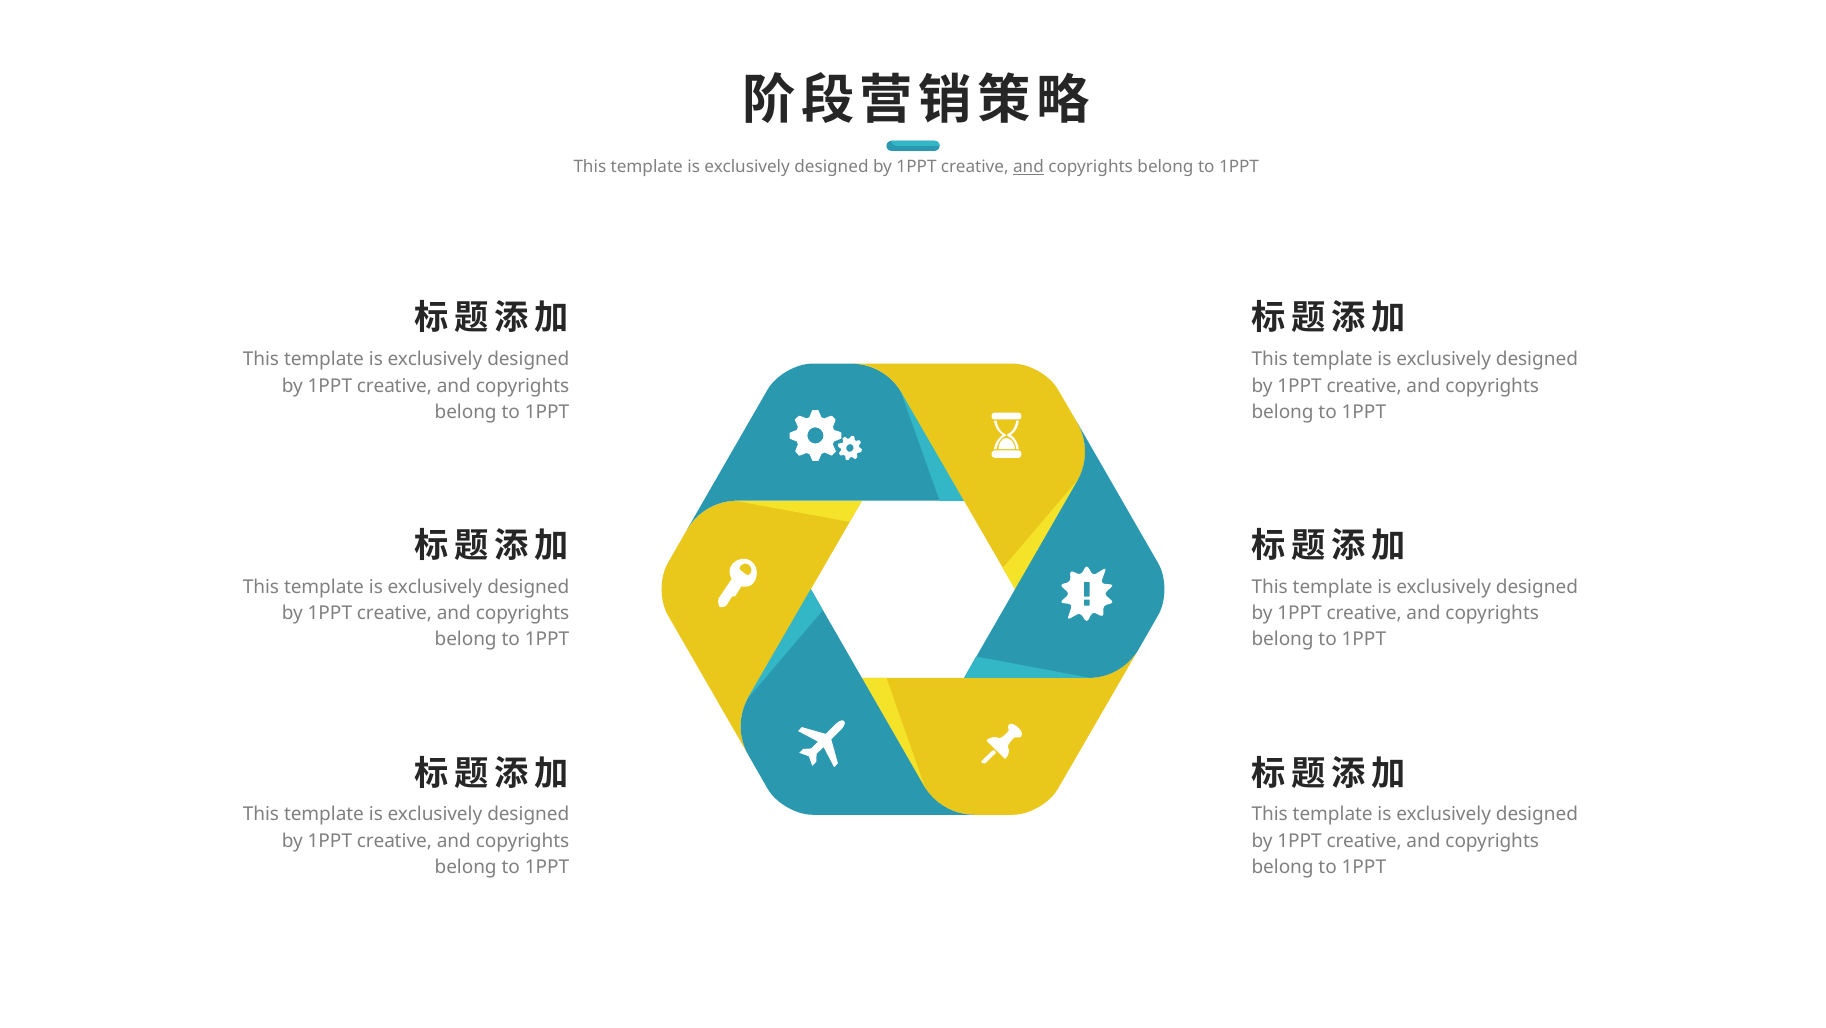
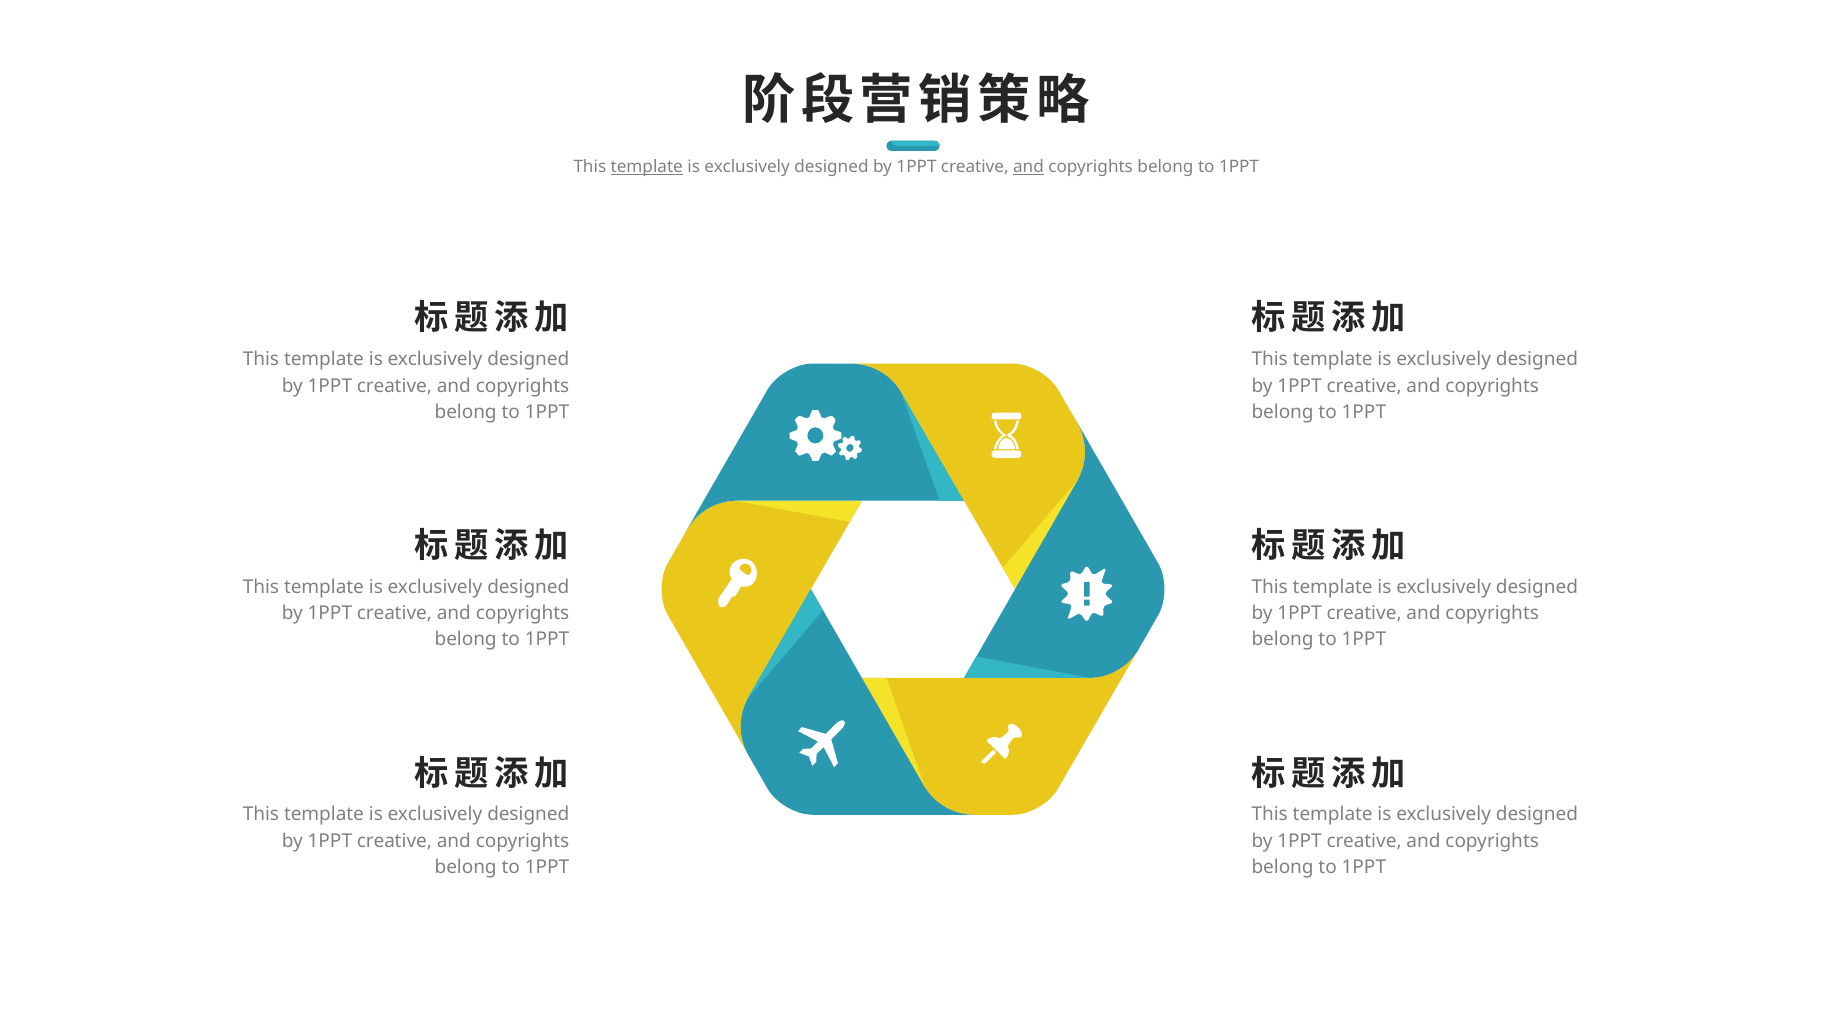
template underline: none -> present (647, 167)
